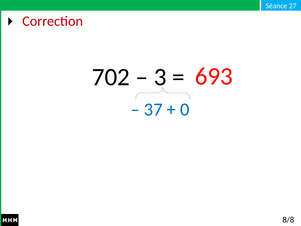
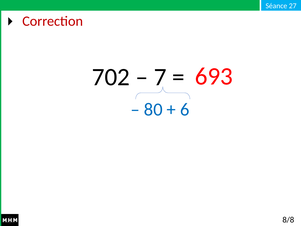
3: 3 -> 7 (160, 77)
37: 37 -> 80 (153, 110)
0: 0 -> 6 (185, 110)
